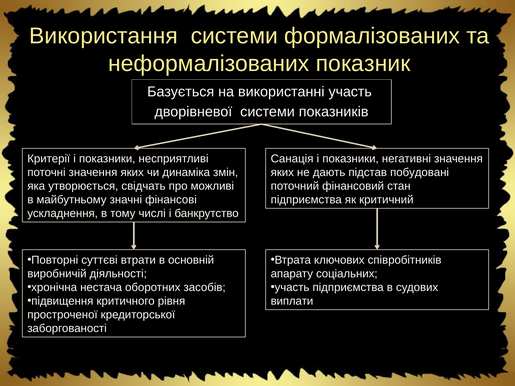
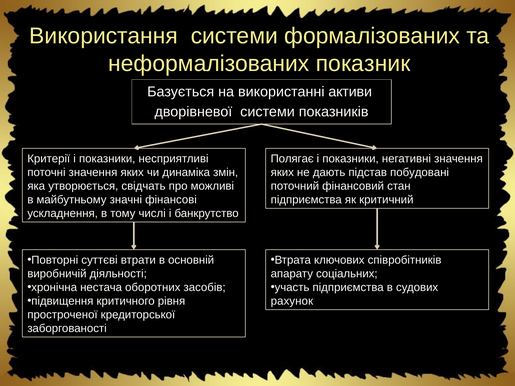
використанні участь: участь -> активи (350, 92)
Санація: Санація -> Полягає (292, 159)
виплати: виплати -> рахунок (292, 301)
